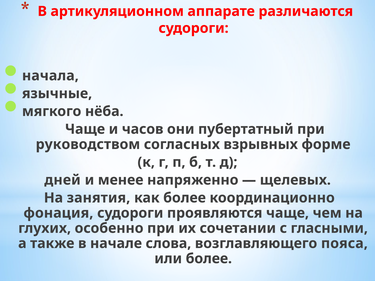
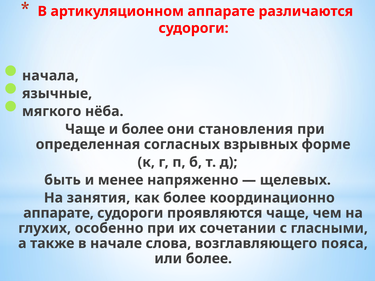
и часов: часов -> более (143, 129)
пубертатный: пубертатный -> становления (246, 129)
руководством: руководством -> определенная (88, 144)
дней: дней -> быть (63, 180)
фонация: фонация -> аппарате (59, 213)
